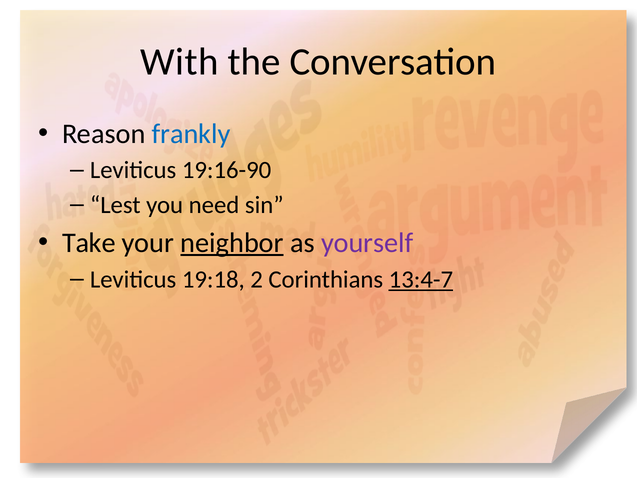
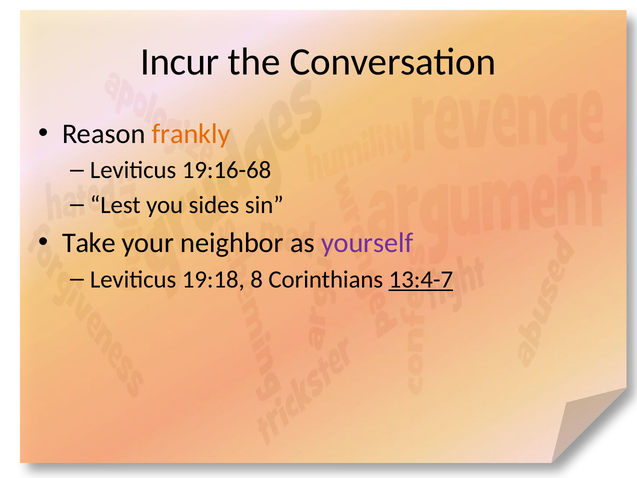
With: With -> Incur (180, 62)
frankly colour: blue -> orange (191, 134)
19:16-90: 19:16-90 -> 19:16-68 (227, 170)
need: need -> sides (214, 205)
neighbor underline: present -> none (232, 243)
2: 2 -> 8 (257, 279)
